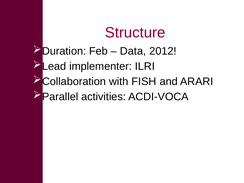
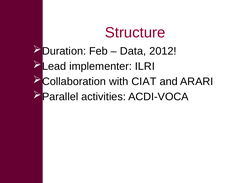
with FISH: FISH -> CIAT (144, 82)
